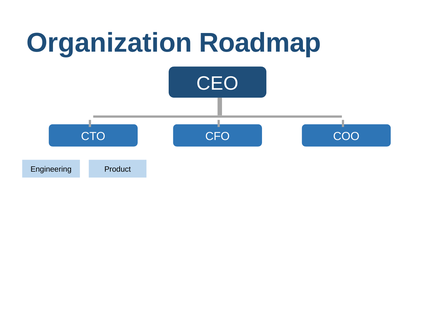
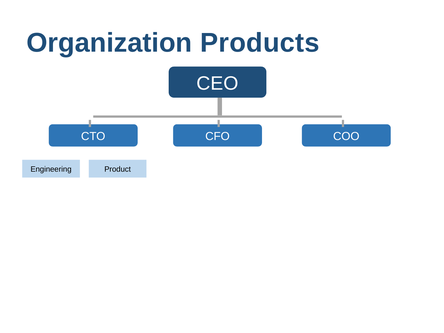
Roadmap: Roadmap -> Products (260, 43)
